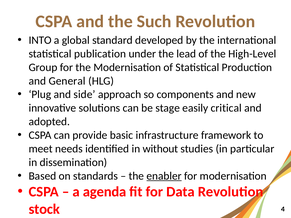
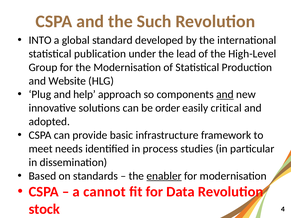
General: General -> Website (67, 81)
side: side -> help (85, 95)
and underline: none -> present (225, 95)
stage: stage -> order (168, 108)
without: without -> process (160, 149)
agenda: agenda -> cannot (104, 192)
